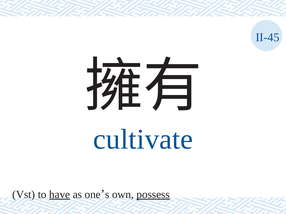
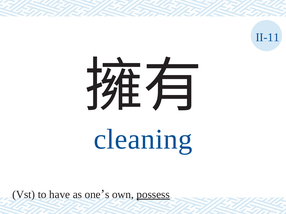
II-45: II-45 -> II-11 (268, 37)
cultivate: cultivate -> cleaning (143, 140)
have underline: present -> none (60, 195)
